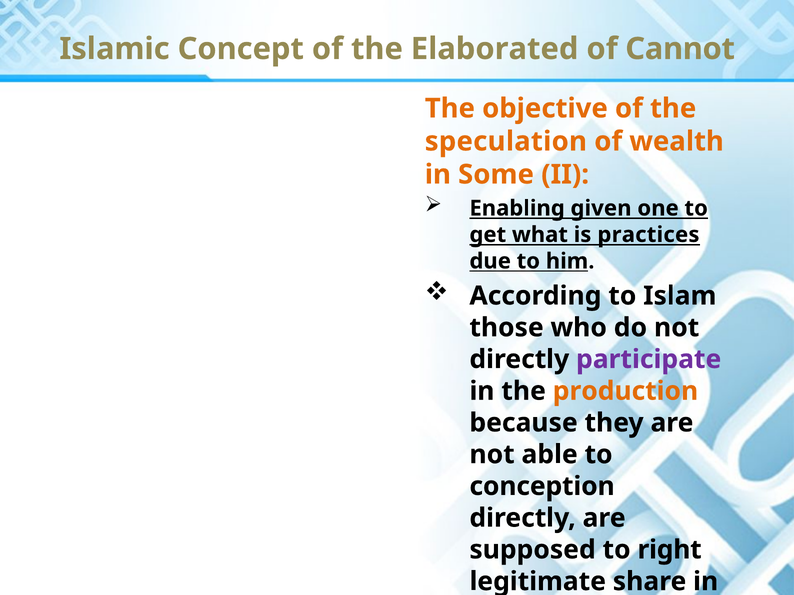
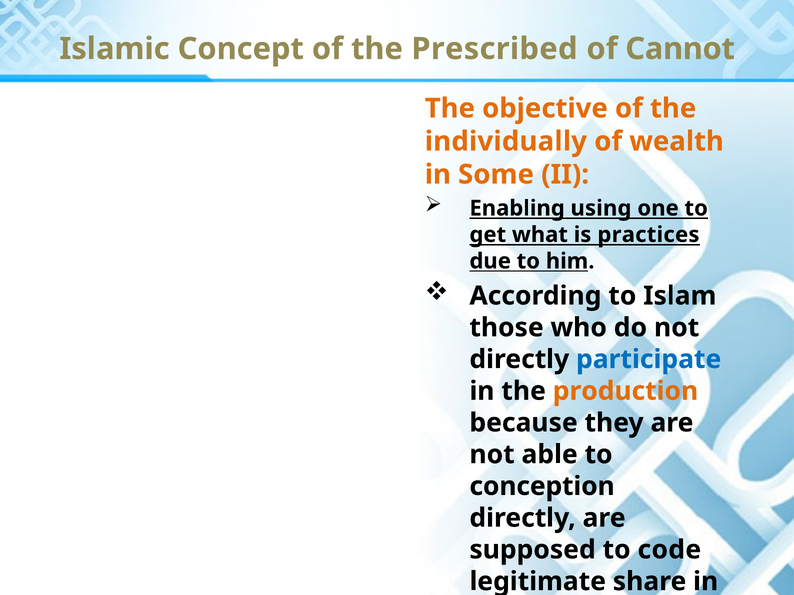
Elaborated: Elaborated -> Prescribed (494, 49)
speculation: speculation -> individually (506, 142)
given: given -> using (601, 208)
participate colour: purple -> blue (649, 360)
right: right -> code (669, 550)
